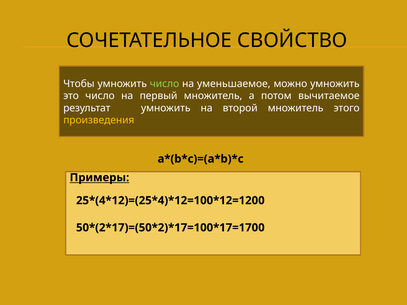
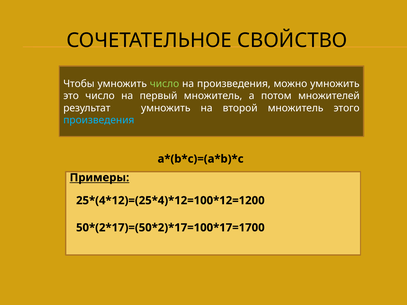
на уменьшаемое: уменьшаемое -> произведения (234, 84)
вычитаемое: вычитаемое -> множителей (329, 96)
произведения colour: yellow -> light blue (99, 120)
